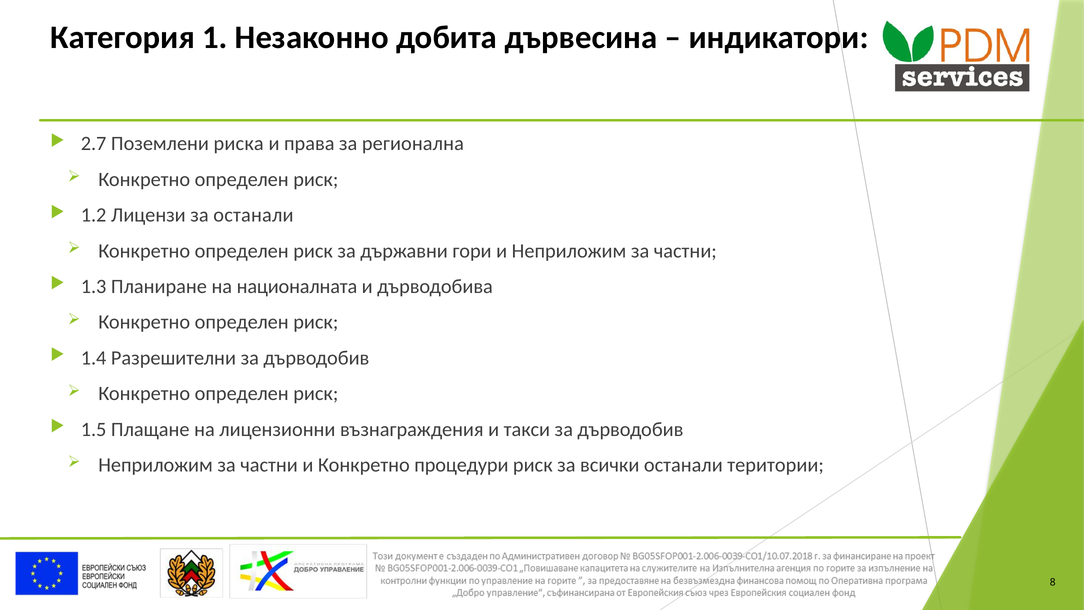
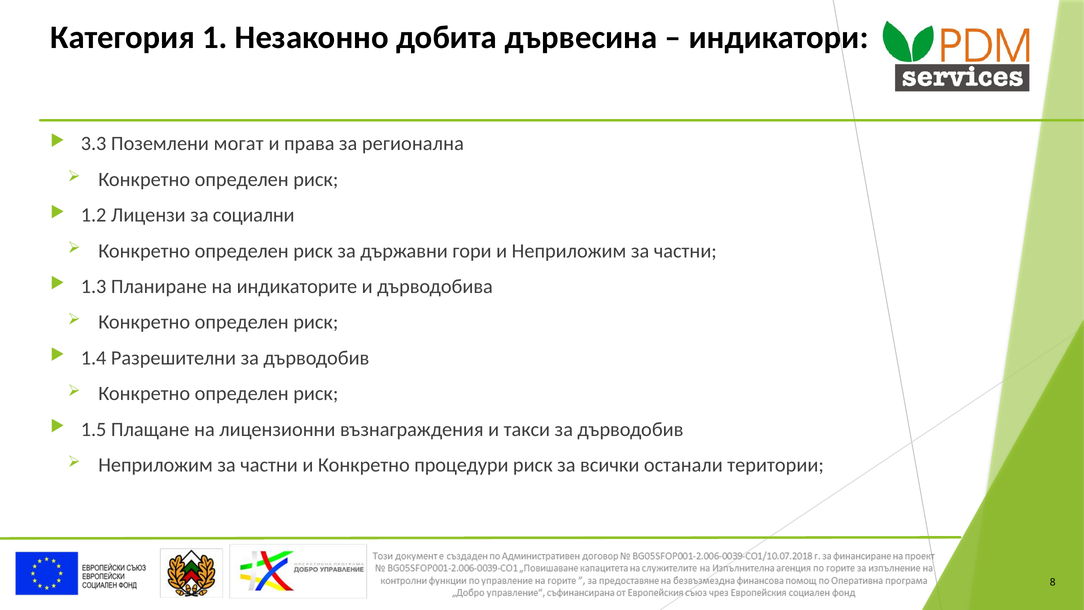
2.7: 2.7 -> 3.3 (94, 144)
риска: риска -> могат (239, 144)
за останали: останали -> социални (254, 215)
националната: националната -> индикаторите (297, 286)
